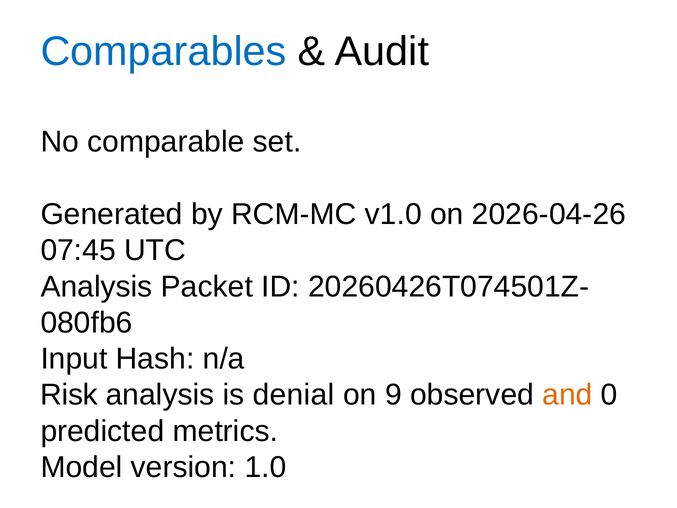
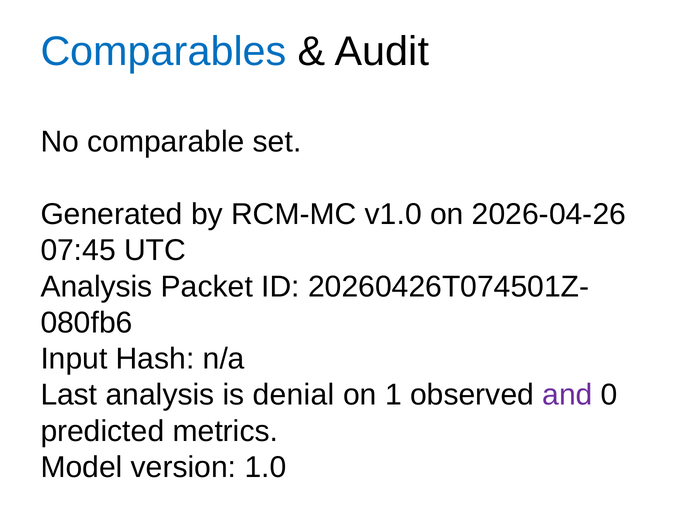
Risk: Risk -> Last (69, 395)
9: 9 -> 1 (393, 395)
and colour: orange -> purple (567, 395)
